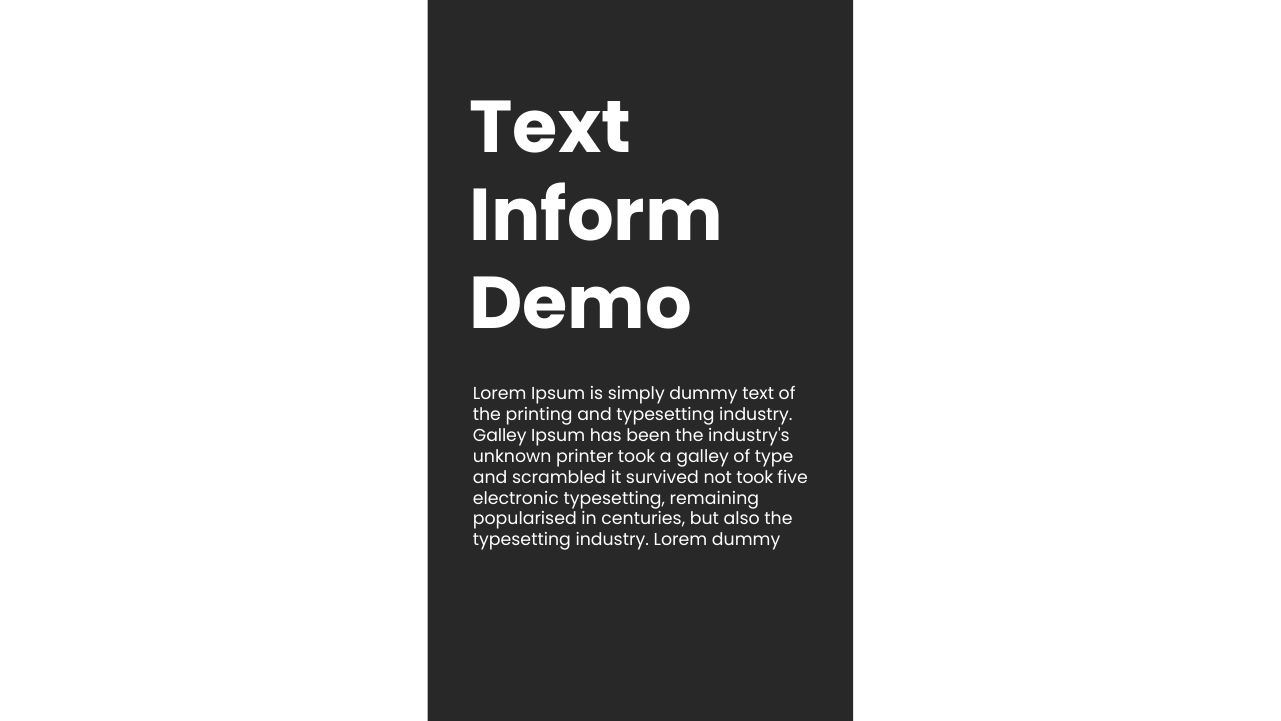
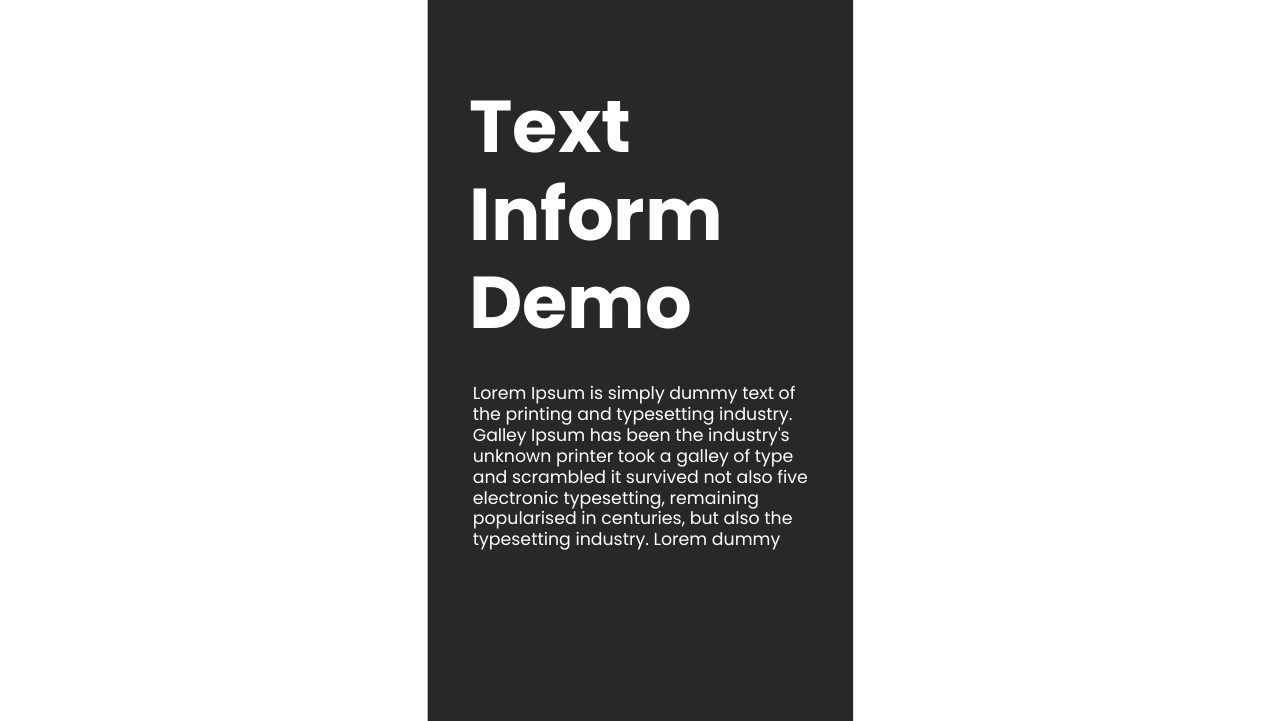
not took: took -> also (755, 477)
